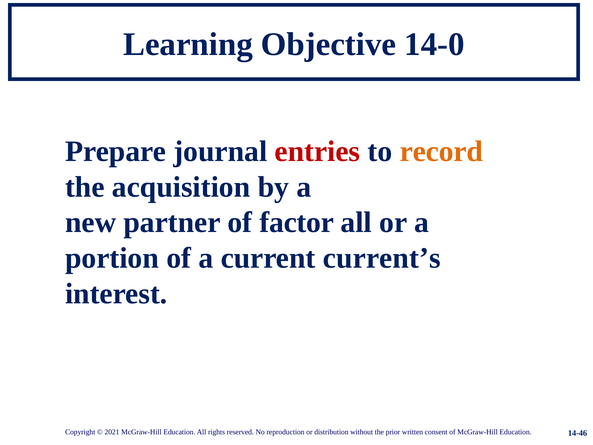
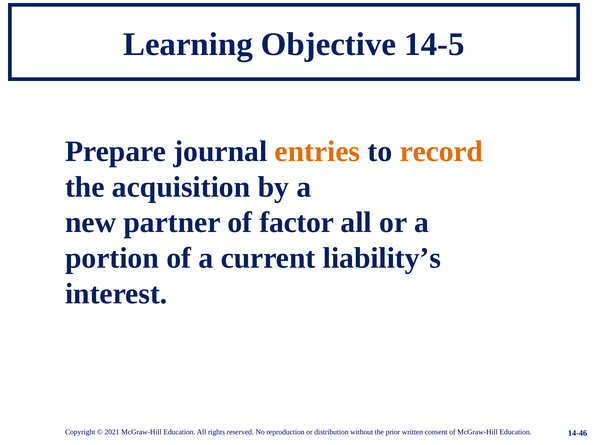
14-0: 14-0 -> 14-5 (434, 44)
entries colour: red -> orange (317, 151)
current’s: current’s -> liability’s (382, 258)
